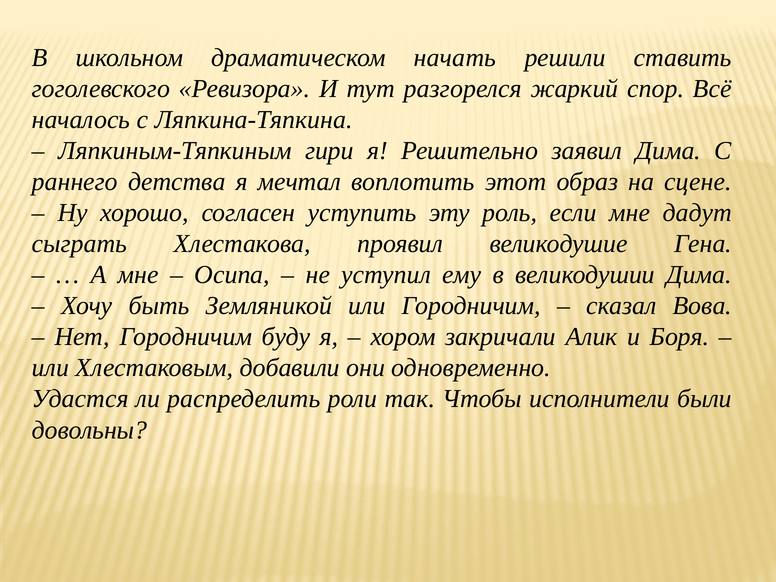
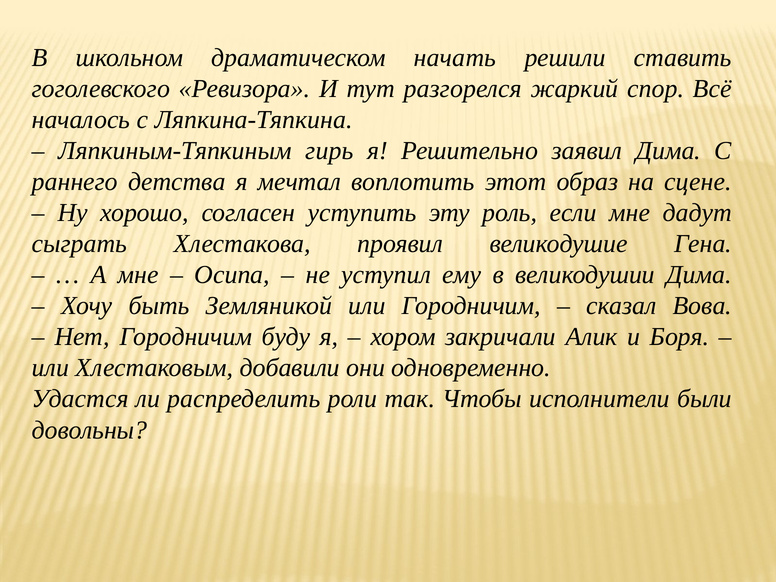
гири: гири -> гирь (329, 151)
